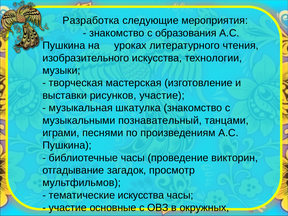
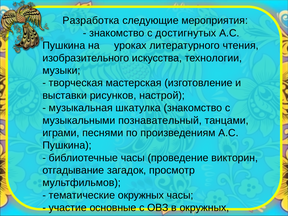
образования: образования -> достигнутых (186, 33)
рисунков участие: участие -> настрой (162, 95)
тематические искусства: искусства -> окружных (141, 195)
